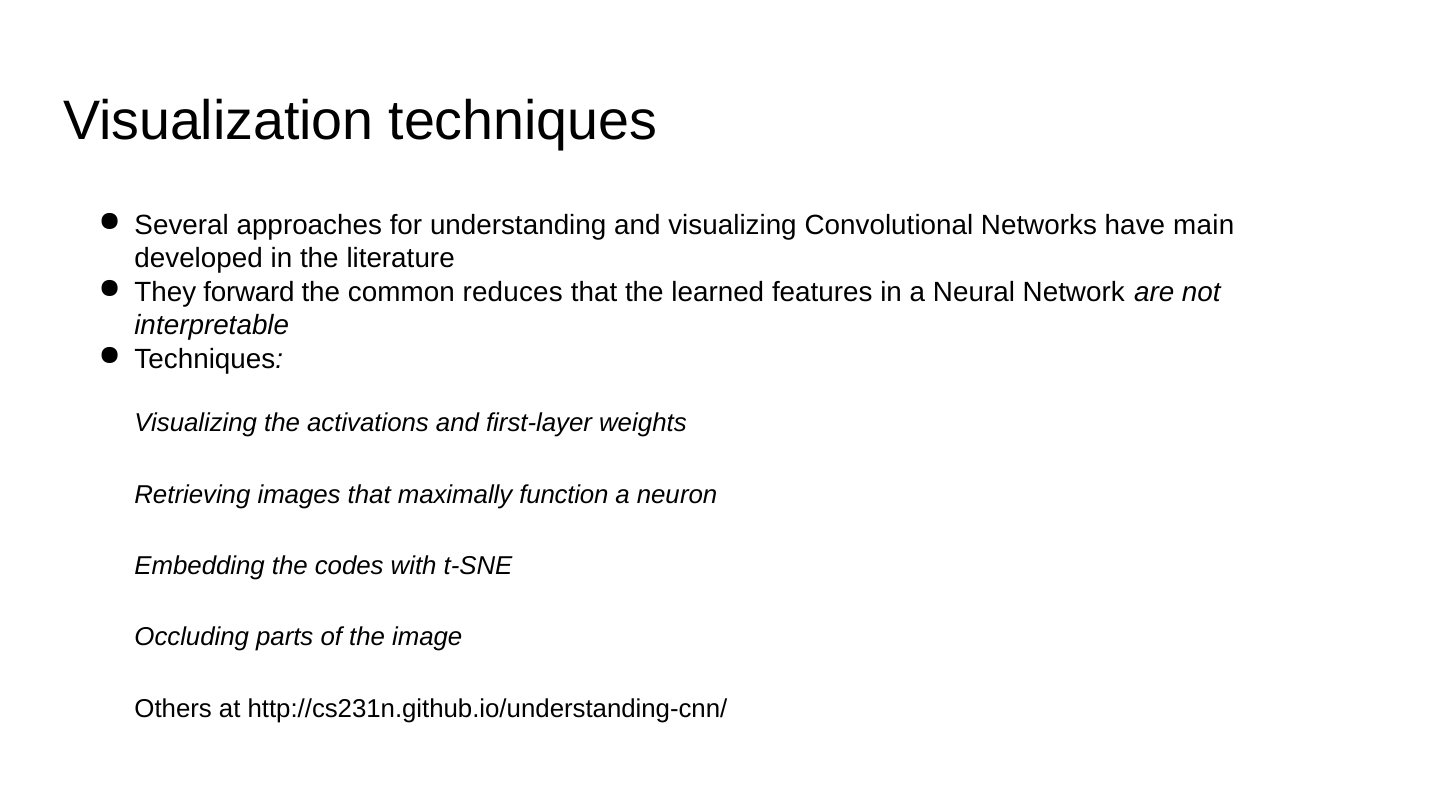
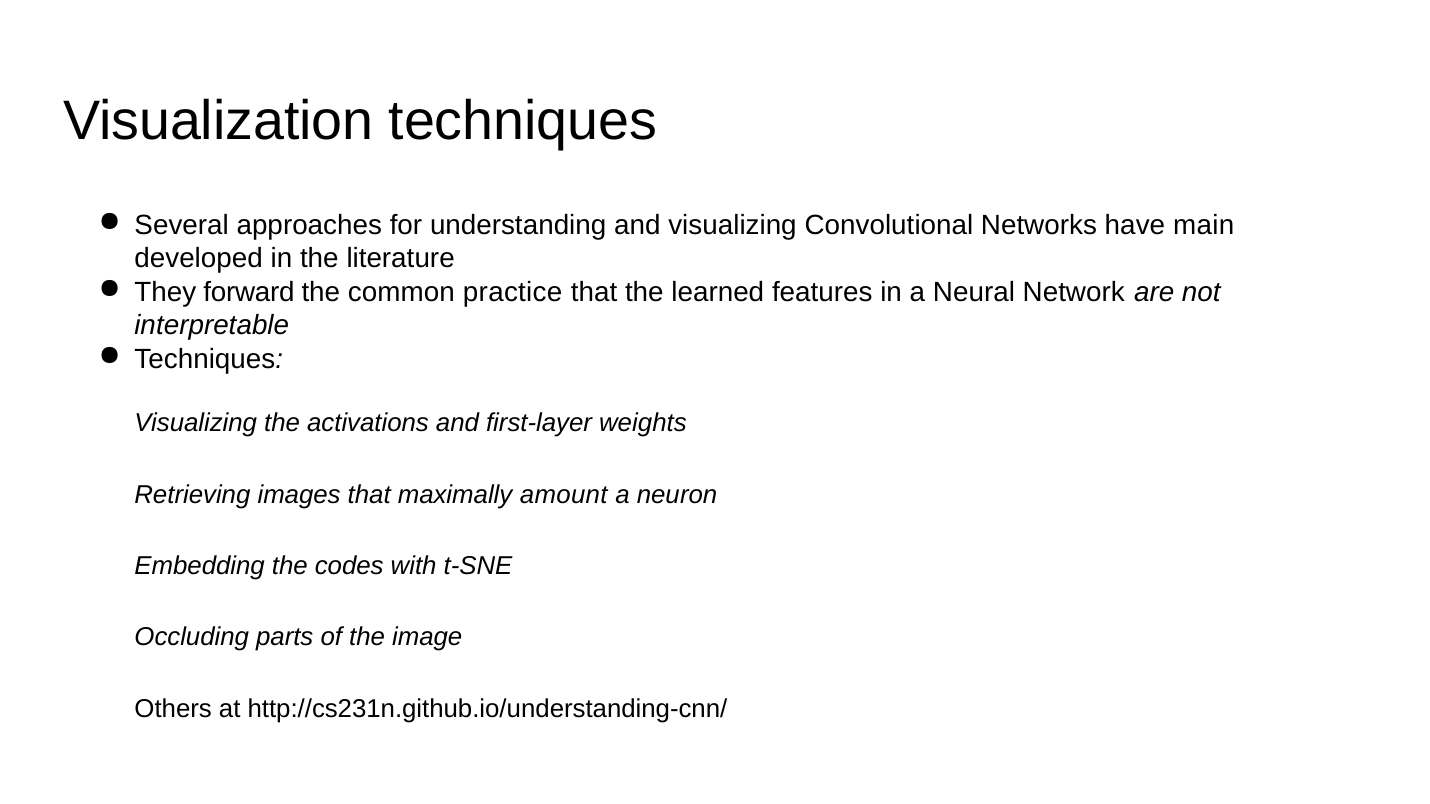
reduces: reduces -> practice (513, 292)
function: function -> amount (564, 495)
